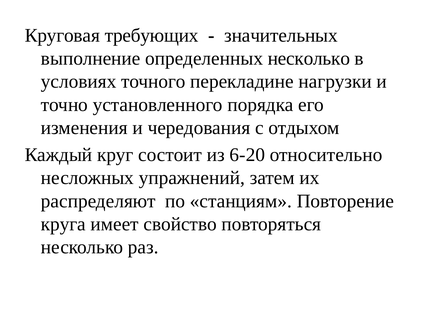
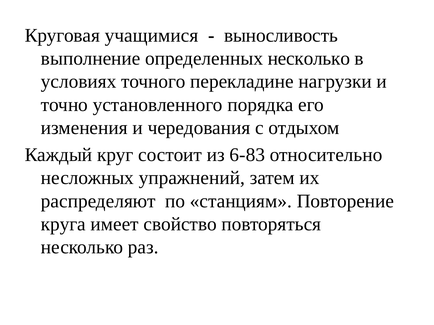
требующих: требующих -> учащимися (152, 35)
значительных: значительных -> выносливость (281, 35)
6-20: 6-20 -> 6-83 (247, 155)
